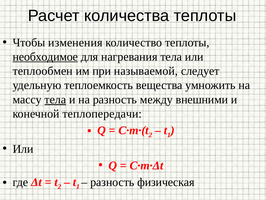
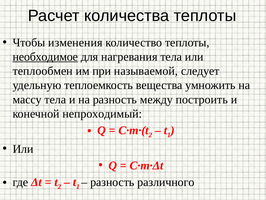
тела underline: present -> none (55, 99)
внешними: внешними -> построить (202, 99)
теплопередачи: теплопередачи -> непроходимый (102, 113)
физическая: физическая -> различного (166, 182)
